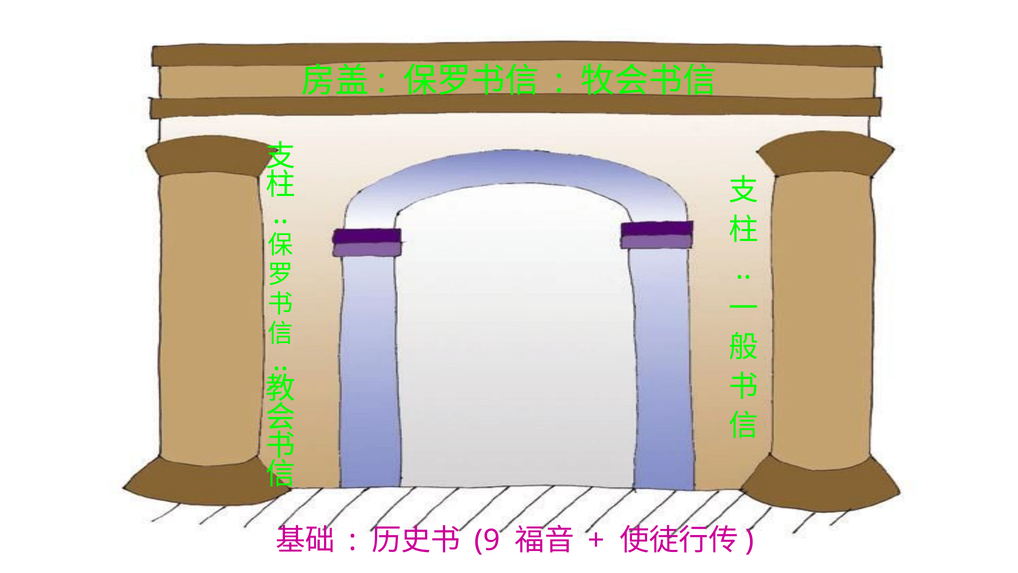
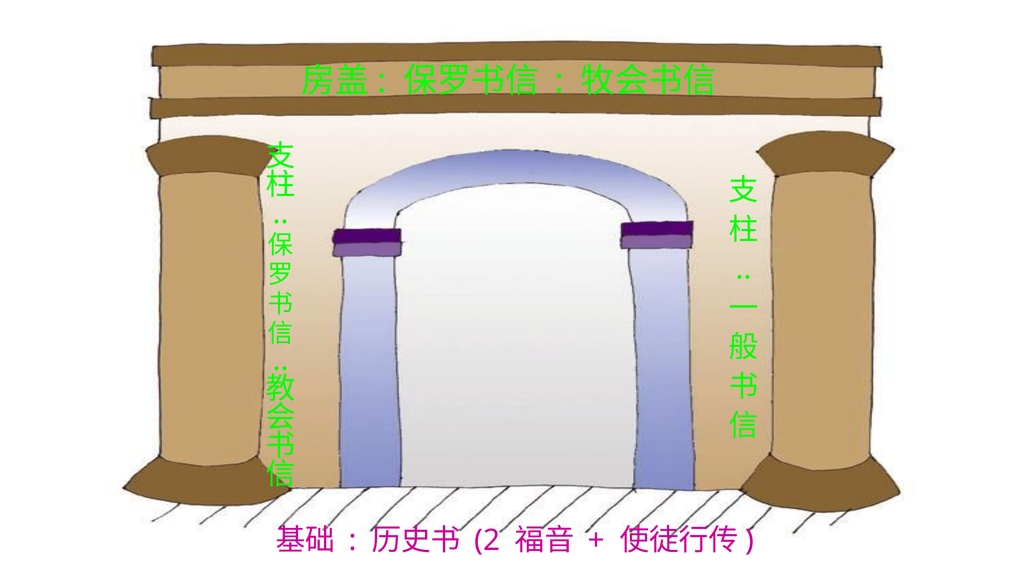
9: 9 -> 2 (487, 540)
